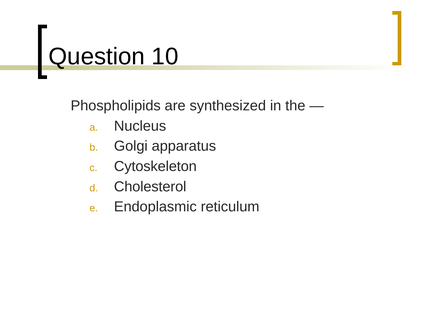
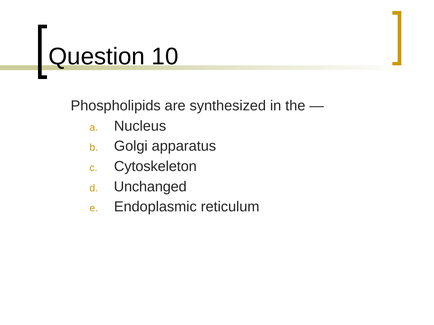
Cholesterol: Cholesterol -> Unchanged (150, 187)
